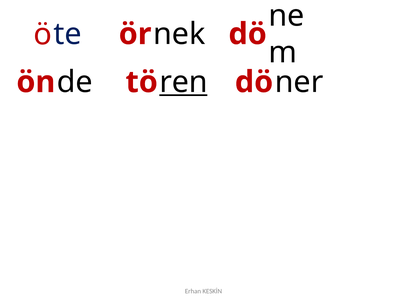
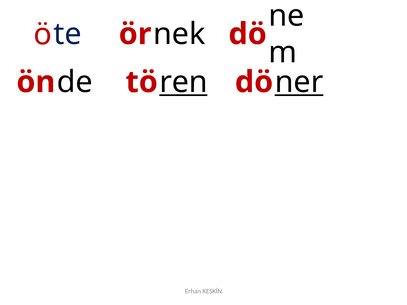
ner underline: none -> present (299, 82)
